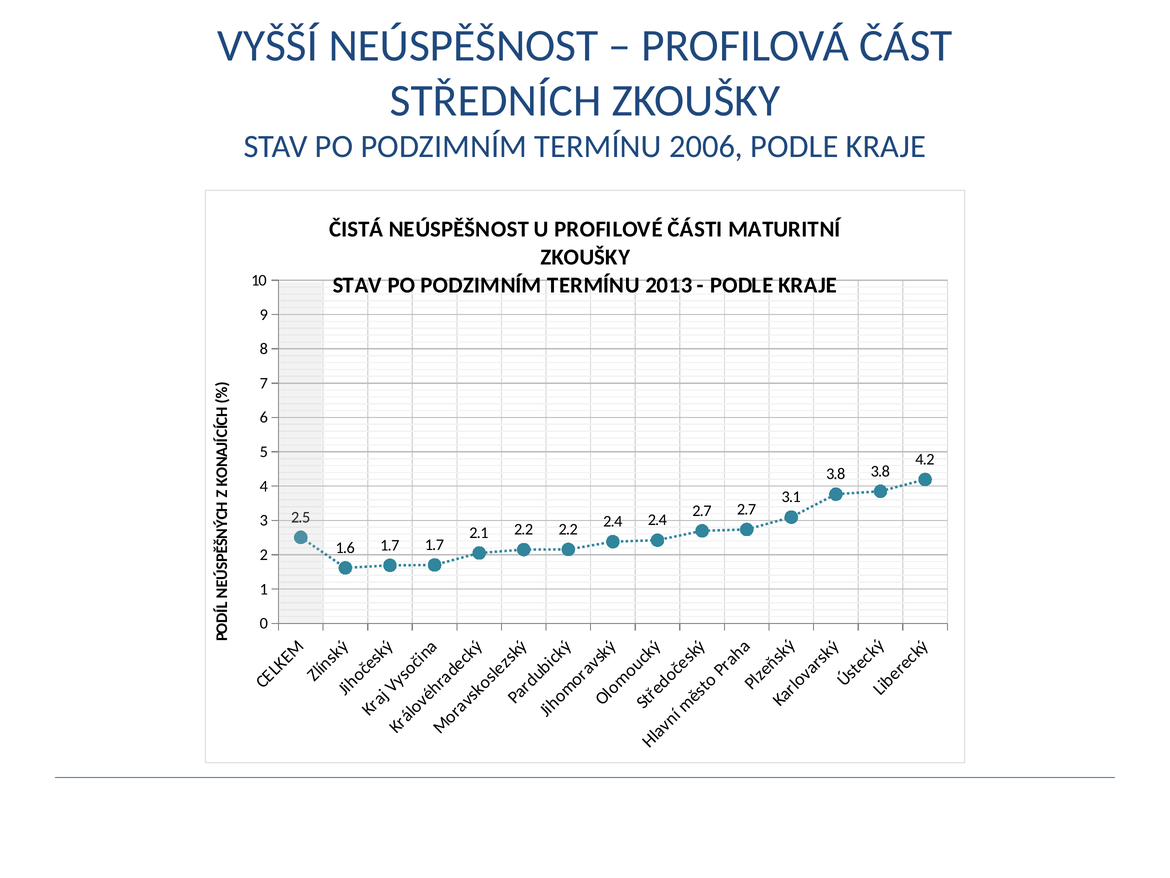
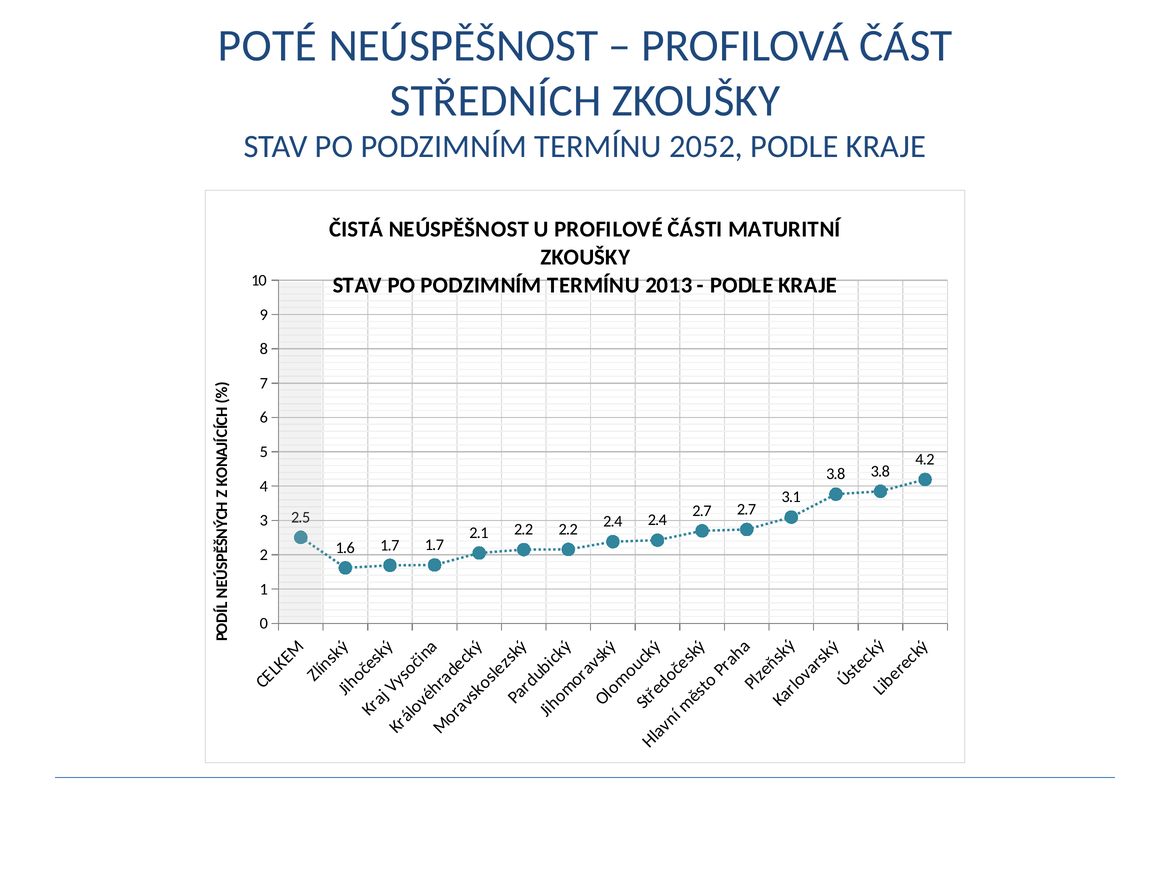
VYŠŠÍ: VYŠŠÍ -> POTÉ (267, 46)
2006: 2006 -> 2052 (706, 146)
